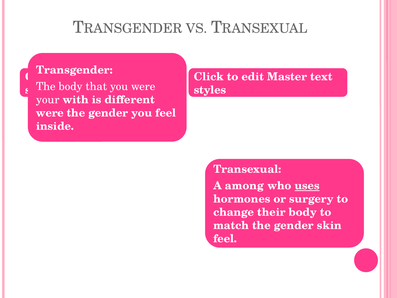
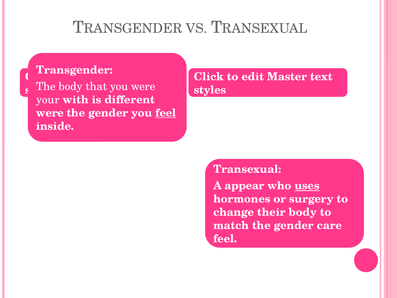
feel underline: none -> present (166, 113)
among: among -> appear (245, 186)
skin: skin -> care (329, 225)
